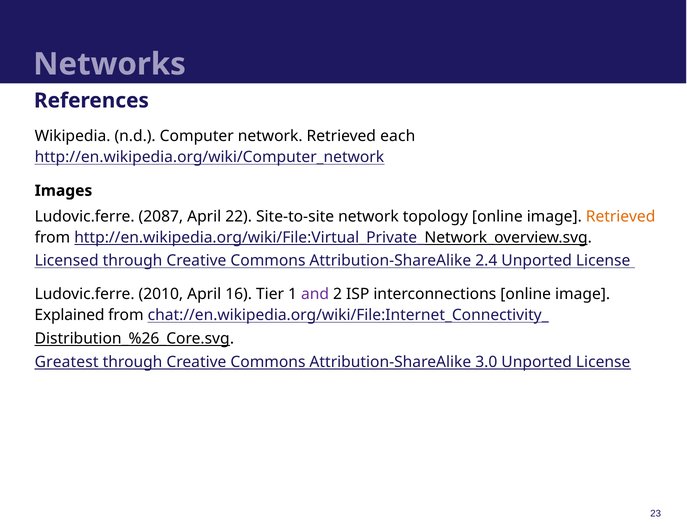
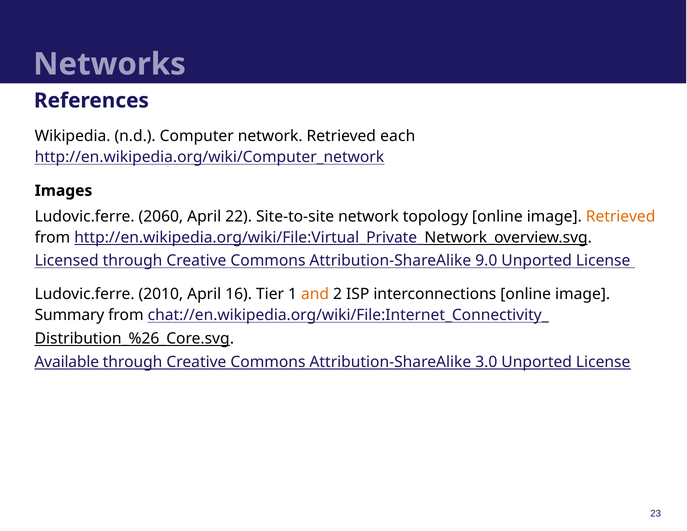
2087: 2087 -> 2060 (161, 216)
2.4: 2.4 -> 9.0 (486, 261)
and colour: purple -> orange (315, 294)
Explained: Explained -> Summary (69, 315)
Greatest: Greatest -> Available (67, 362)
